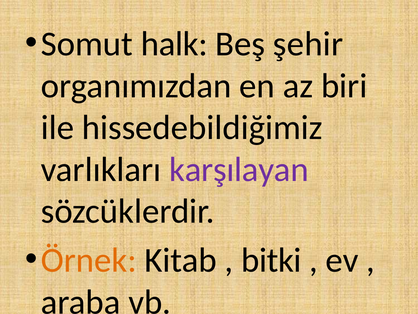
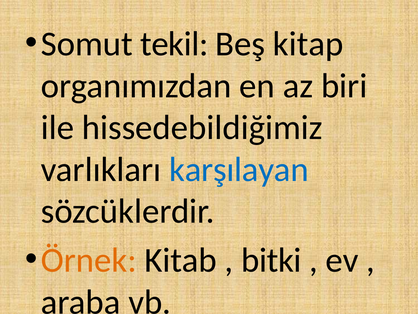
halk: halk -> tekil (174, 44)
şehir: şehir -> kitap (308, 44)
karşılayan colour: purple -> blue (239, 169)
